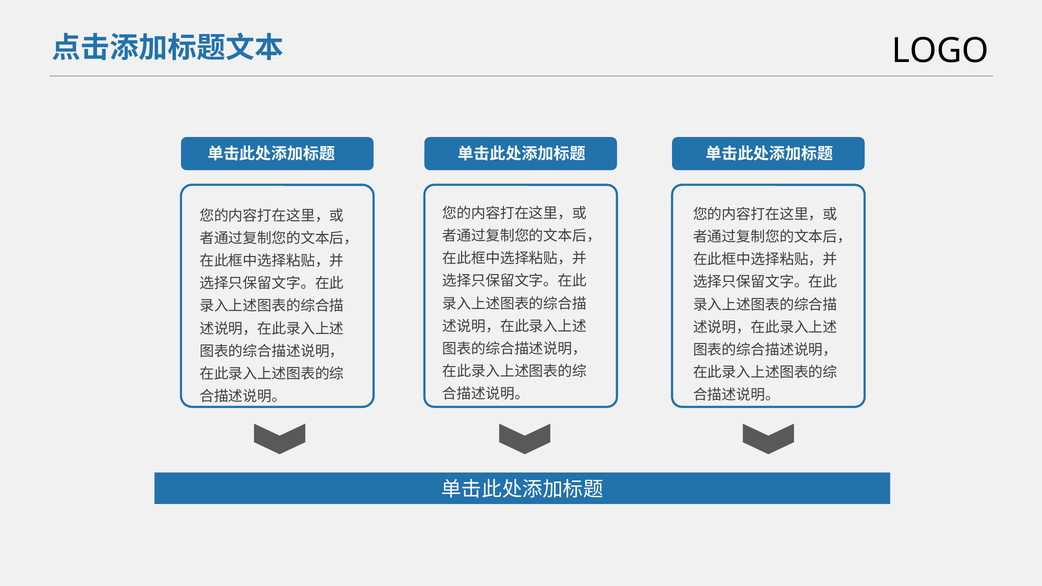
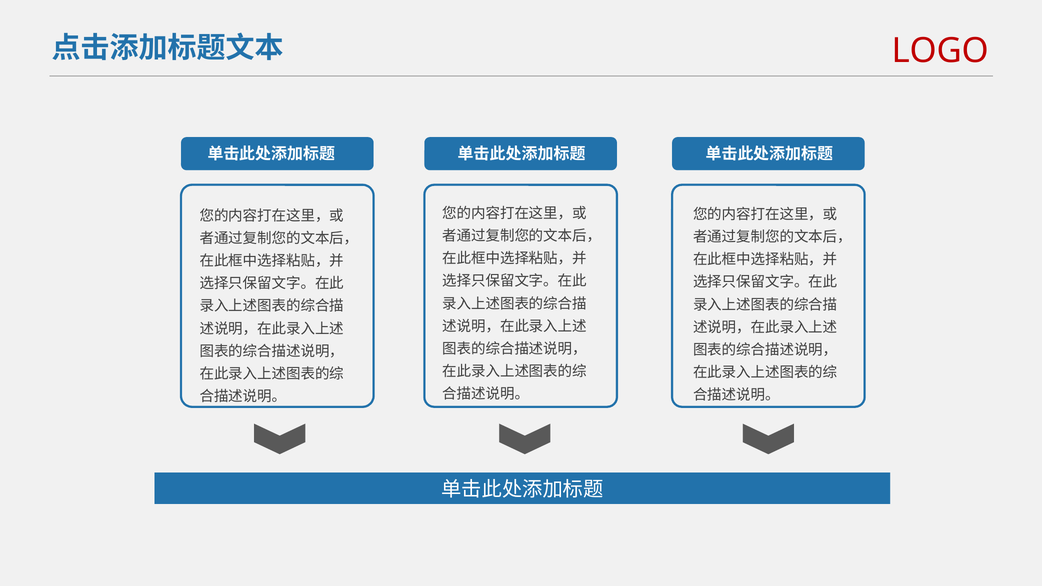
LOGO colour: black -> red (940, 51)
